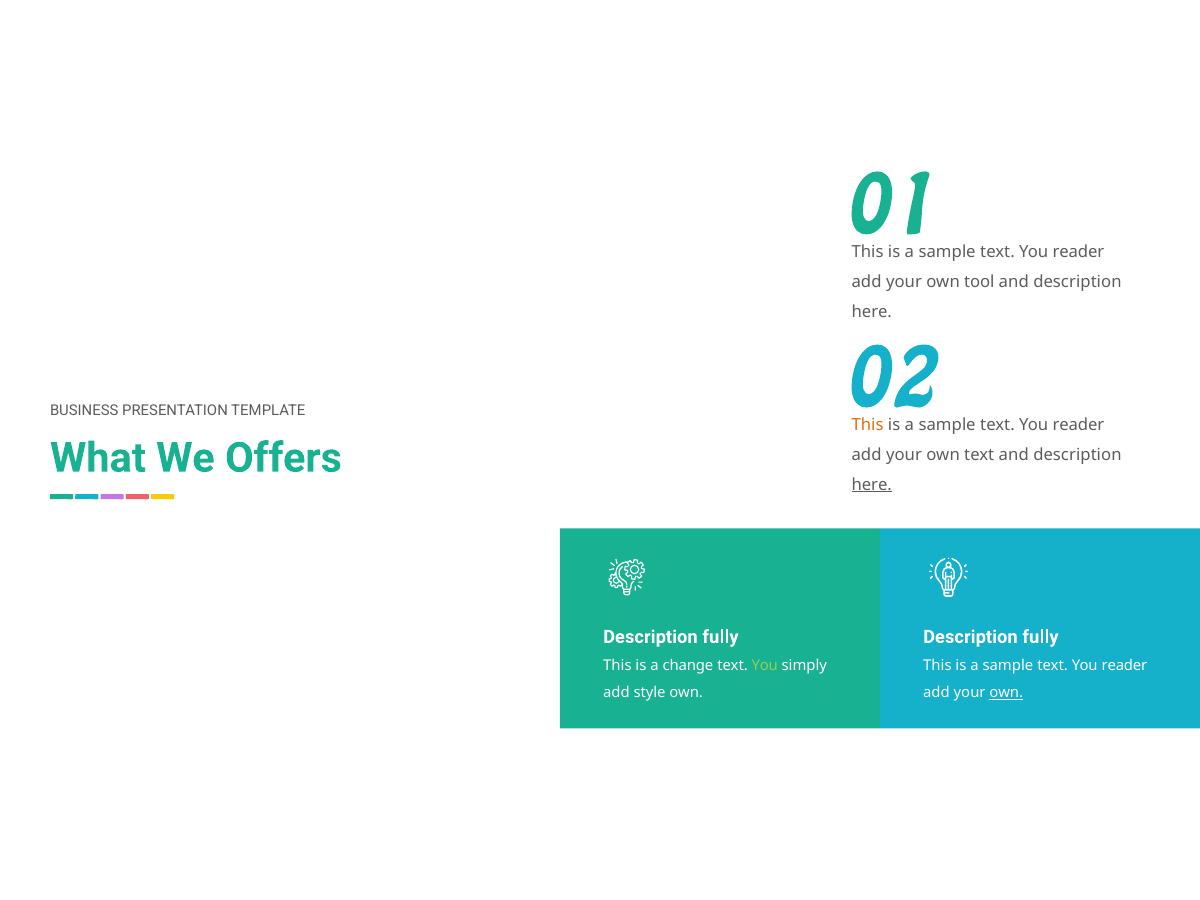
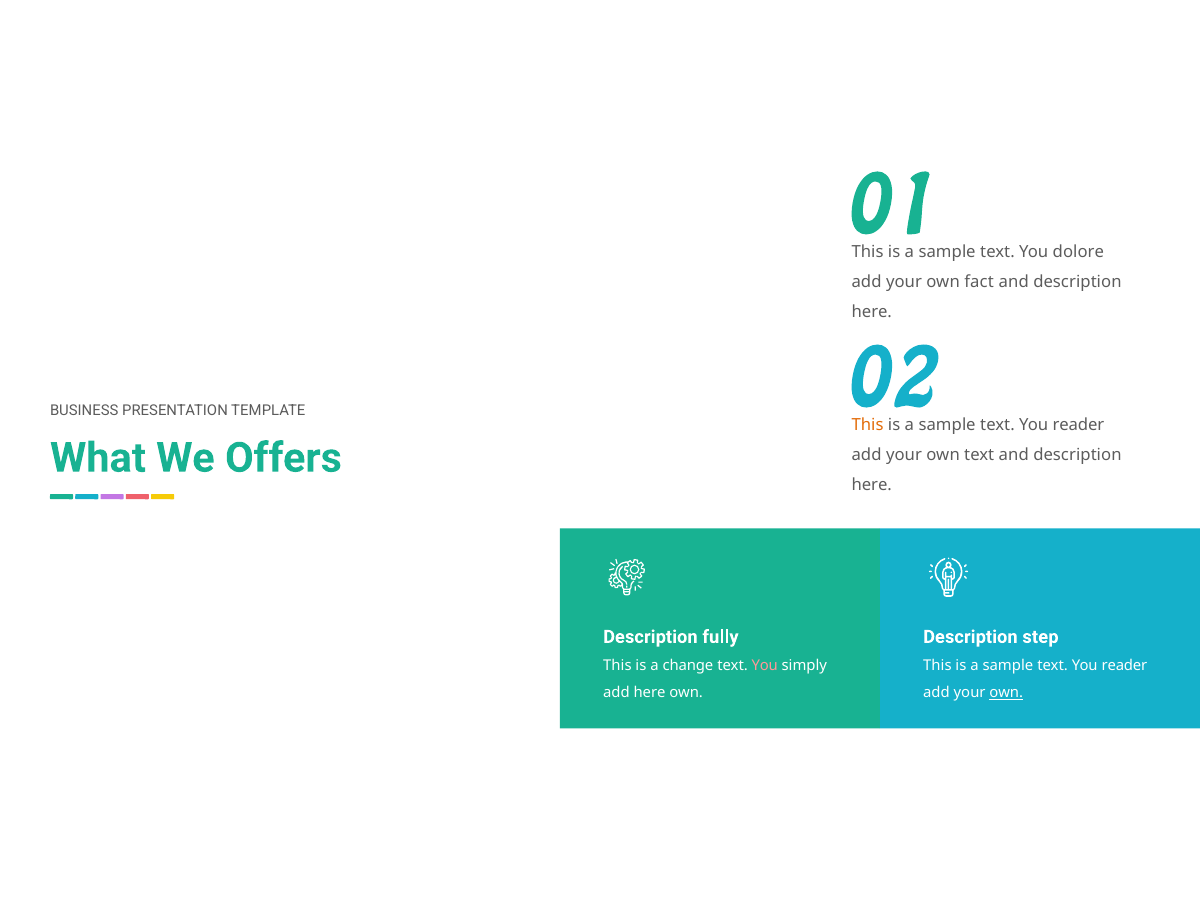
reader: reader -> dolore (1078, 252)
tool: tool -> fact (979, 282)
here underline: present -> none (872, 485)
fully: fully -> step (1040, 637)
You colour: light green -> pink (765, 666)
add style: style -> here (650, 693)
